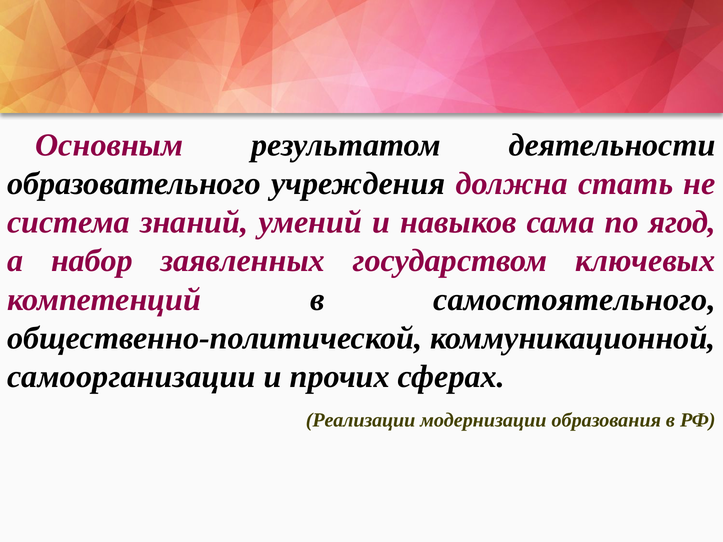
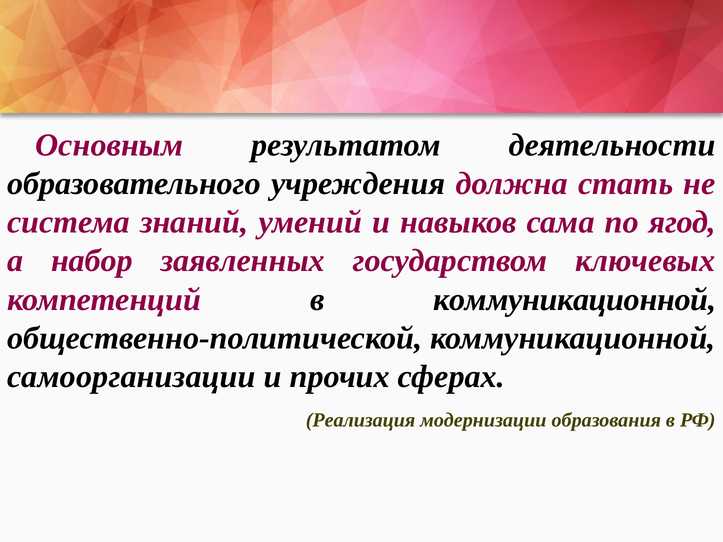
в самостоятельного: самостоятельного -> коммуникационной (575, 300)
Реализации: Реализации -> Реализация (361, 420)
